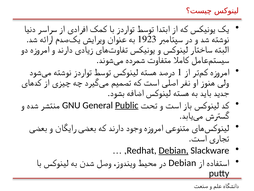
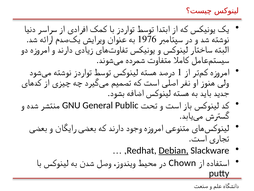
1923: 1923 -> 1976 (147, 39)
Public underline: present -> none (127, 105)
Debian: Debian -> Chown (182, 163)
